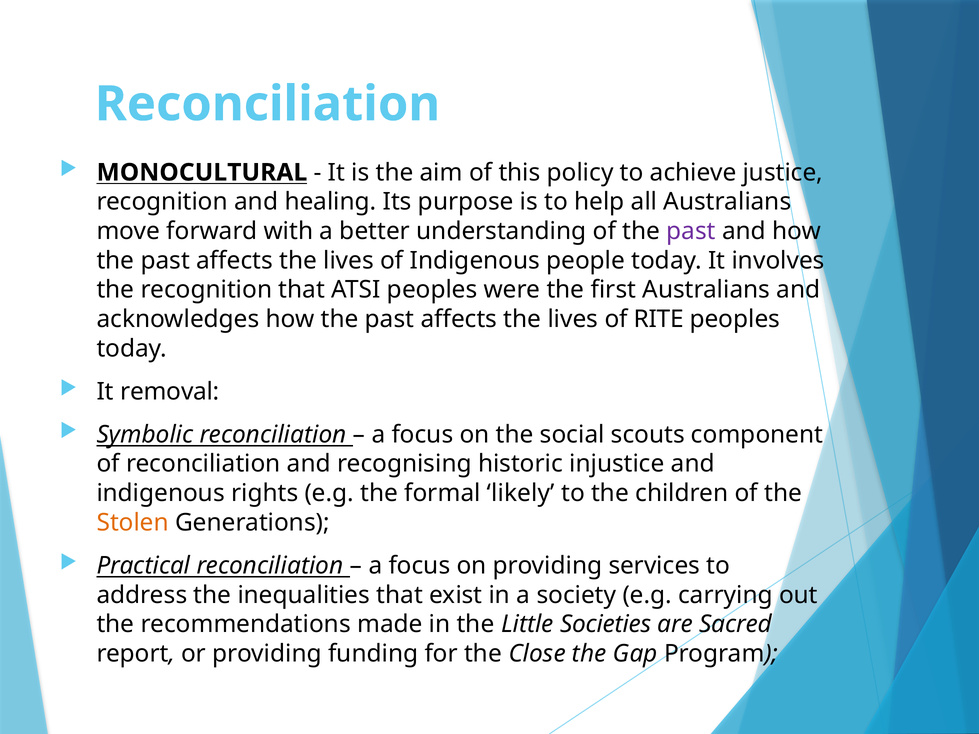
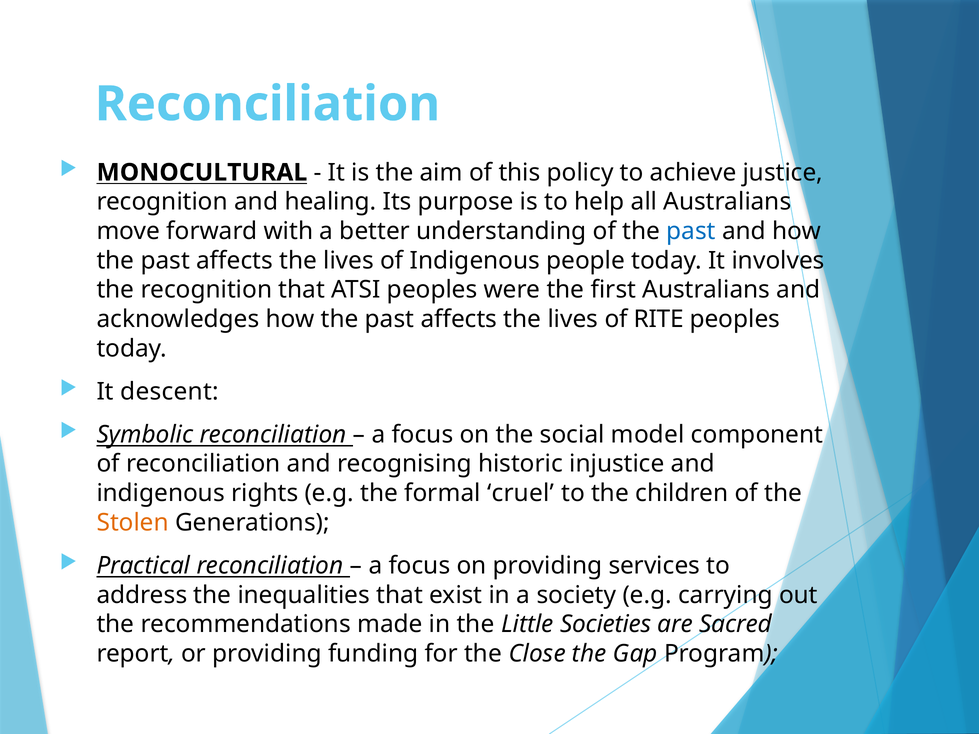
past colour: purple -> blue (691, 231)
removal: removal -> descent (170, 392)
scouts: scouts -> model (648, 435)
likely: likely -> cruel (521, 493)
